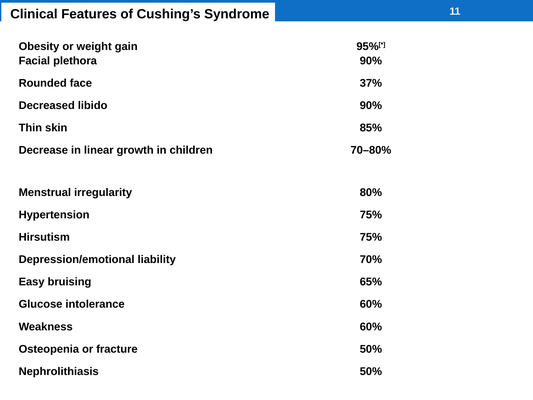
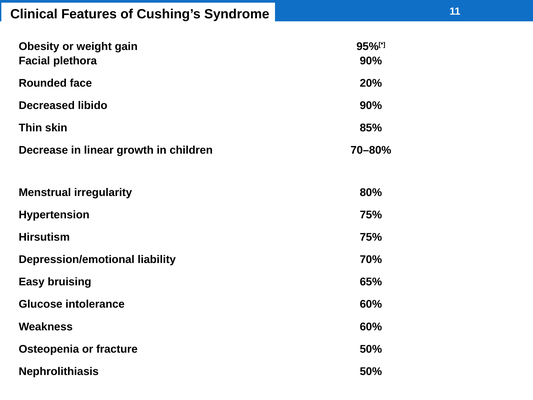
37%: 37% -> 20% (371, 83)
